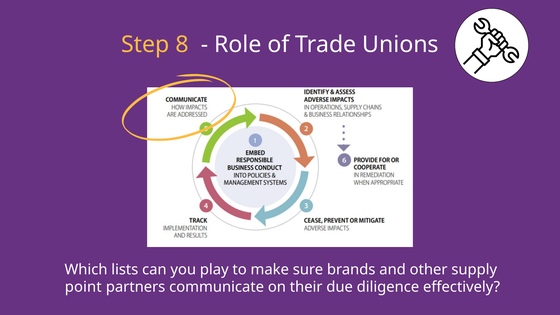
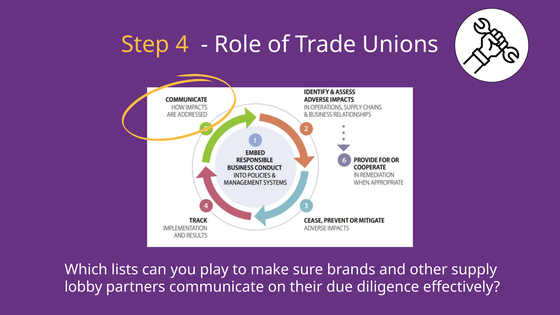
8: 8 -> 4 (182, 45)
point: point -> lobby (83, 287)
